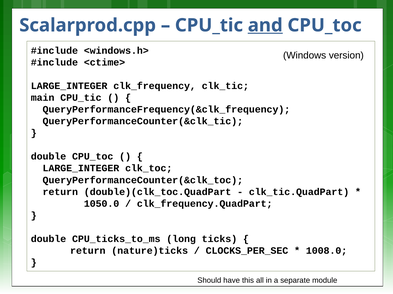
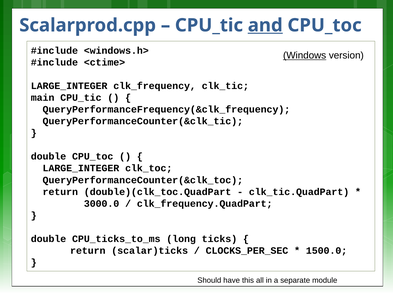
Windows underline: none -> present (305, 56)
1050.0: 1050.0 -> 3000.0 (102, 204)
nature)ticks: nature)ticks -> scalar)ticks (150, 251)
1008.0: 1008.0 -> 1500.0 (327, 251)
